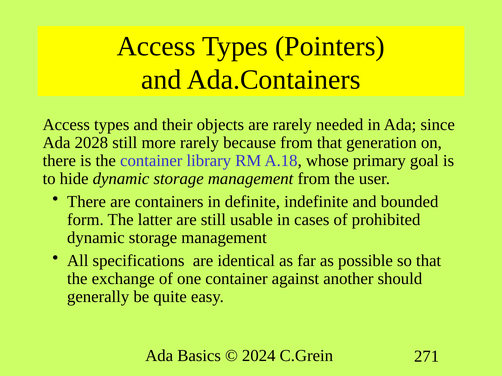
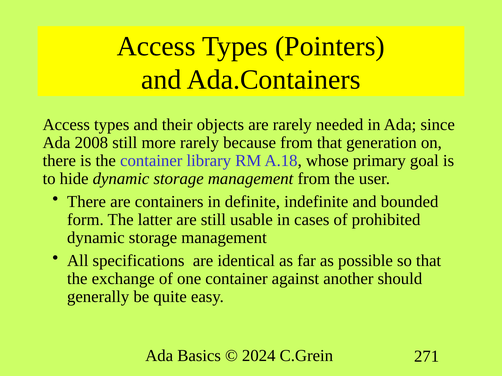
2028: 2028 -> 2008 (91, 143)
